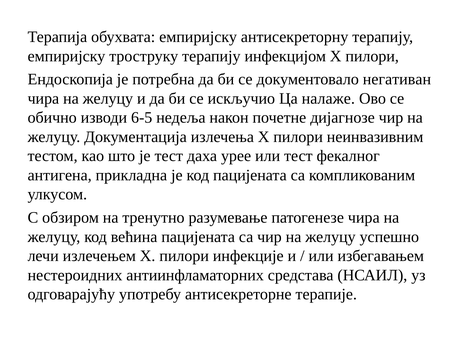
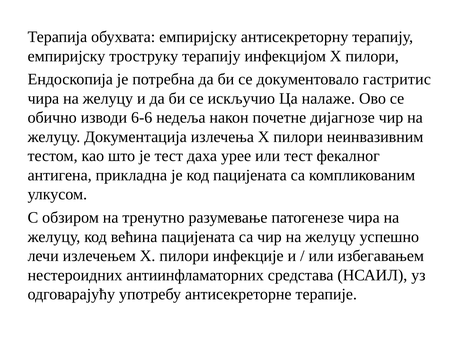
негативан: негативан -> гастритис (397, 79)
6-5: 6-5 -> 6-6 (142, 118)
